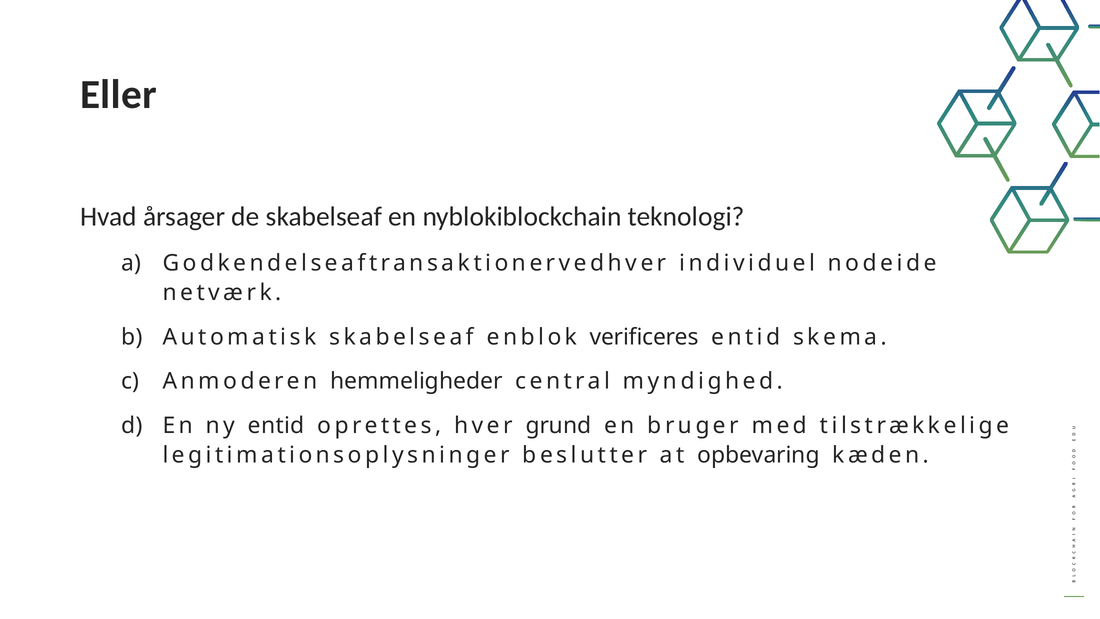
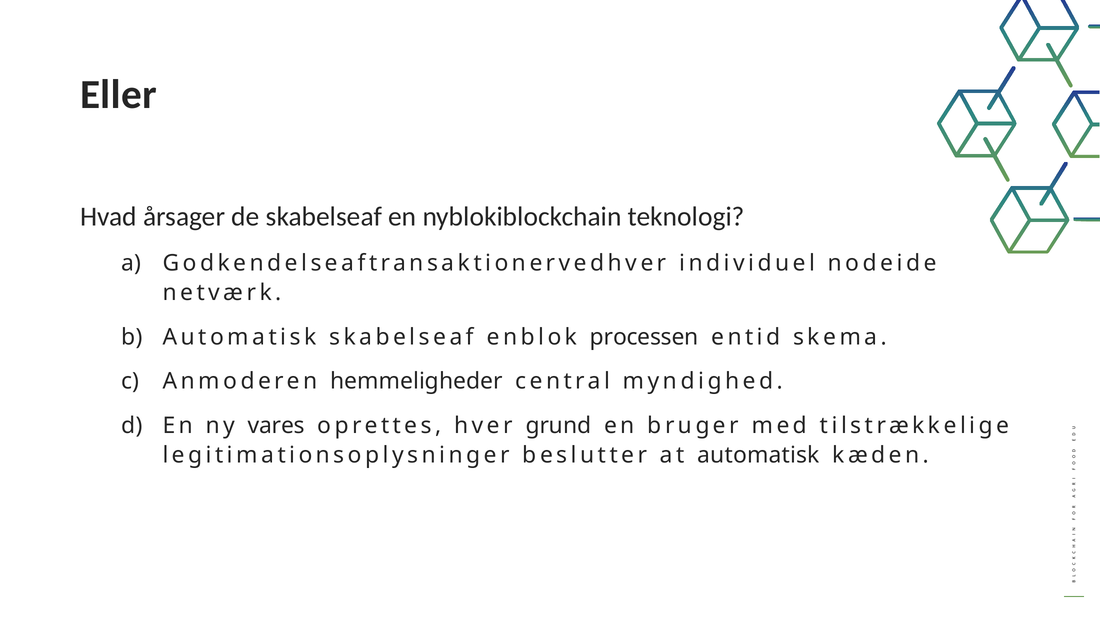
verificeres: verificeres -> processen (644, 337)
ny entid: entid -> vares (276, 425)
at opbevaring: opbevaring -> automatisk (758, 455)
